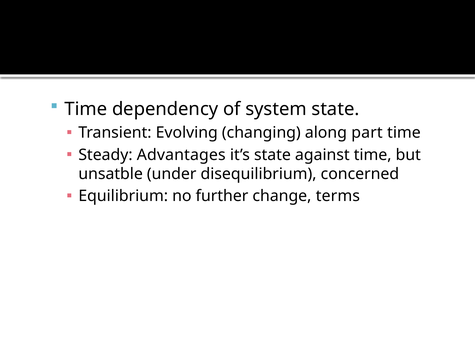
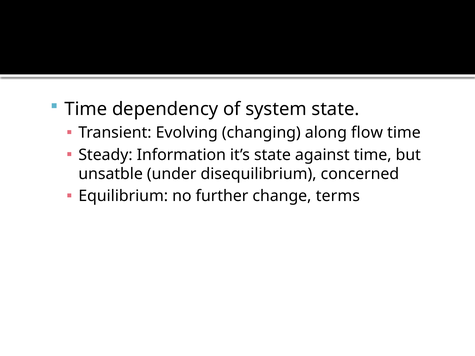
part: part -> flow (367, 133)
Advantages: Advantages -> Information (181, 155)
